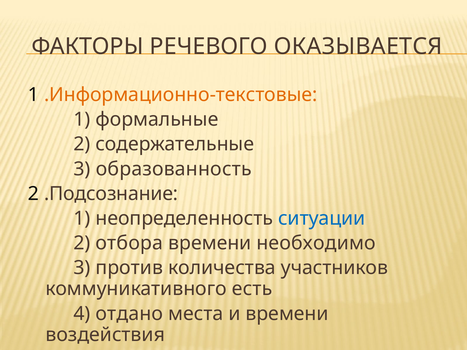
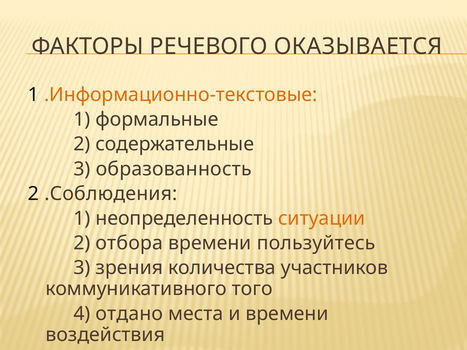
.Подсознание: .Подсознание -> .Соблюдения (111, 194)
ситуации colour: blue -> orange (322, 219)
необходимо: необходимо -> пользуйтесь (316, 243)
против: против -> зрения (129, 268)
есть: есть -> того (252, 289)
